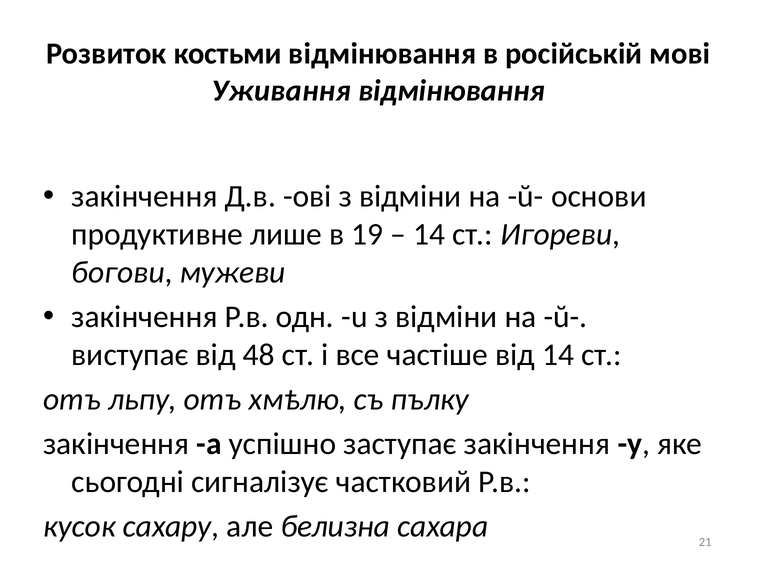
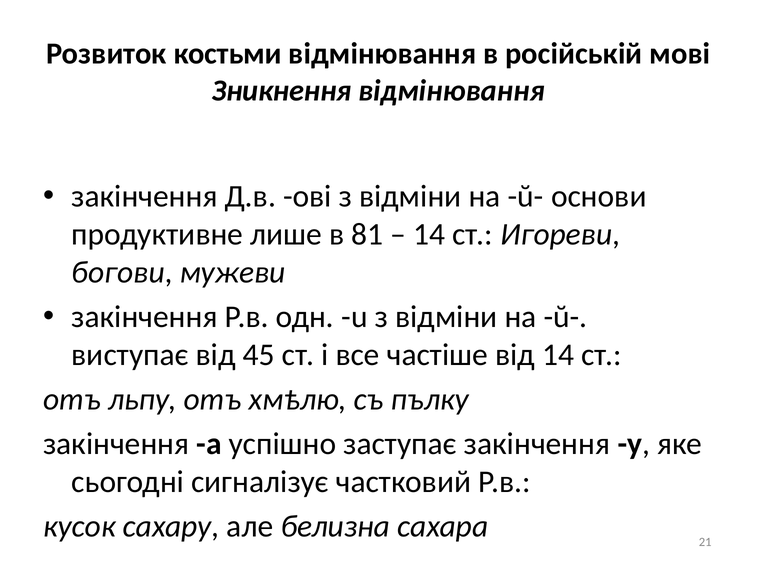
Уживання: Уживання -> Зникнення (282, 90)
19: 19 -> 81 (367, 234)
48: 48 -> 45 (259, 355)
